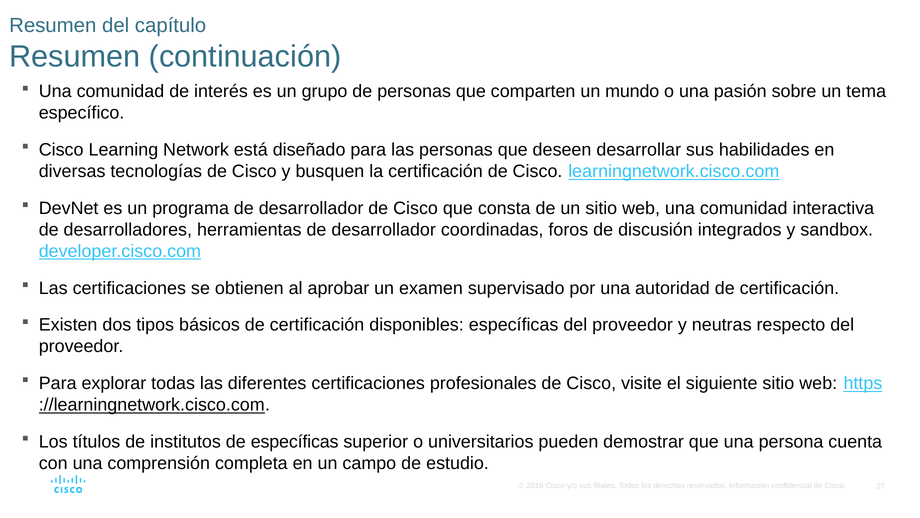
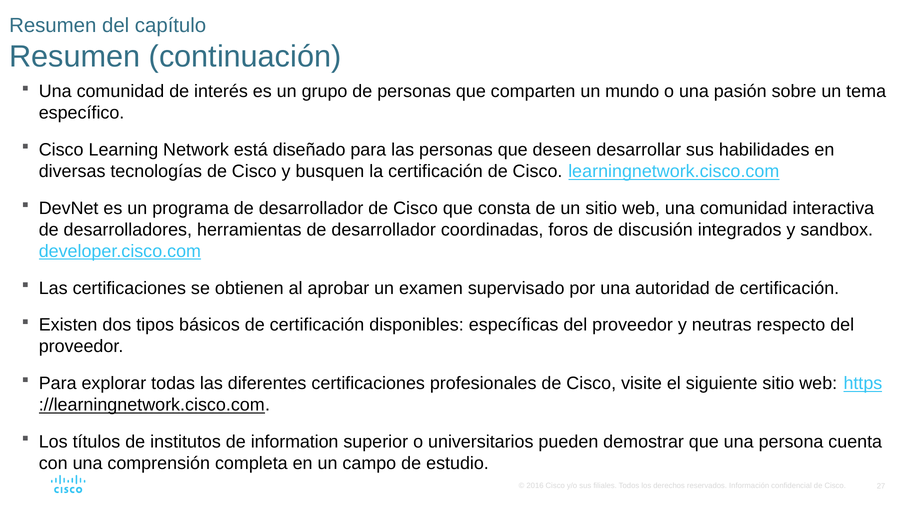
de específicas: específicas -> information (295, 441)
